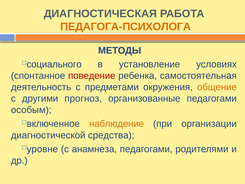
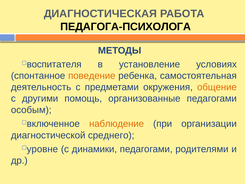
ПЕДАГОГА-ПСИХОЛОГА colour: orange -> black (126, 27)
социального: социального -> воспитателя (54, 64)
поведение colour: red -> orange (92, 76)
прогноз: прогноз -> помощь (83, 98)
средства: средства -> среднего (111, 135)
анамнеза: анамнеза -> динамики (94, 149)
